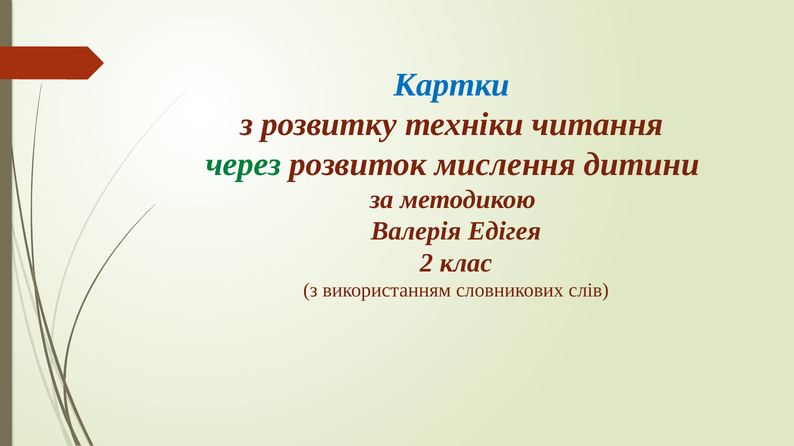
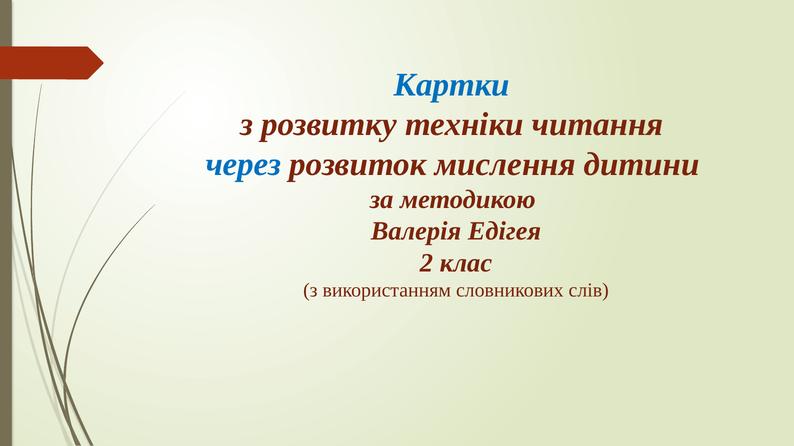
через colour: green -> blue (243, 164)
